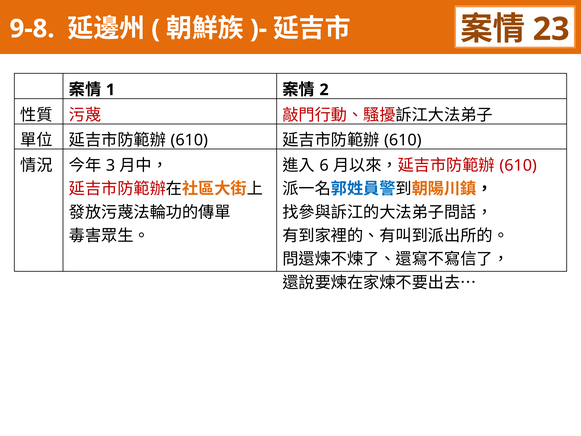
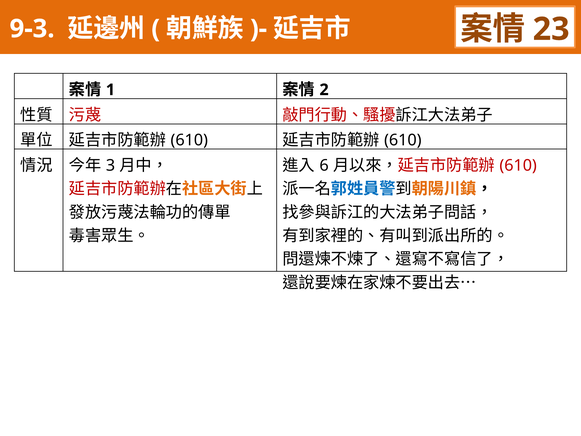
9-8: 9-8 -> 9-3 (32, 29)
